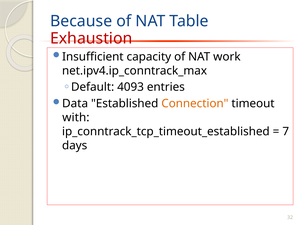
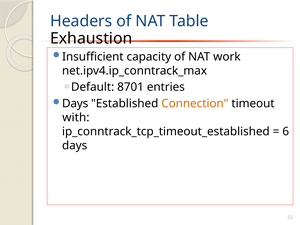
Because: Because -> Headers (81, 21)
Exhaustion colour: red -> black (91, 38)
4093: 4093 -> 8701 (131, 87)
Data: Data -> Days (75, 104)
7: 7 -> 6 (286, 132)
